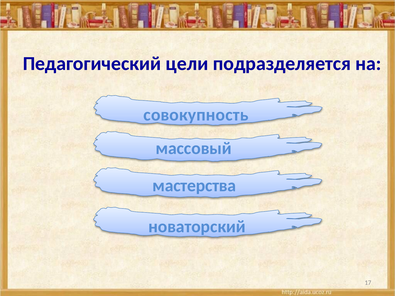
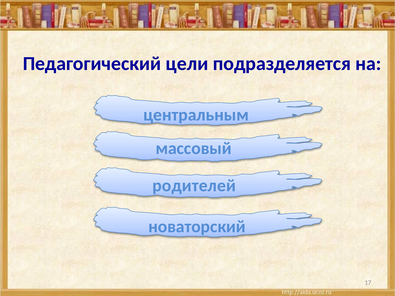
совокупность: совокупность -> центральным (196, 115)
мастерства: мастерства -> родителей (194, 186)
